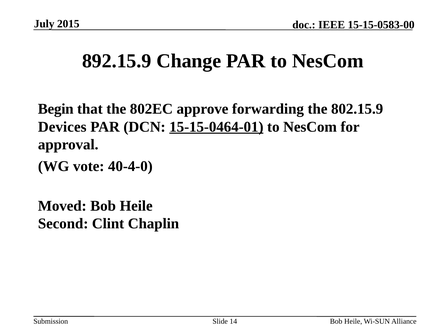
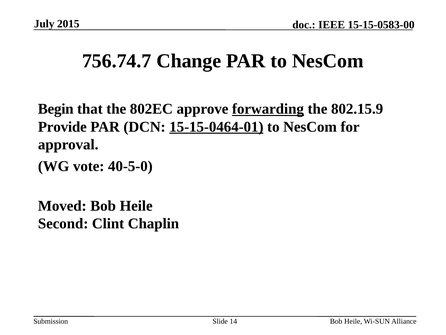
892.15.9: 892.15.9 -> 756.74.7 (117, 61)
forwarding underline: none -> present (268, 109)
Devices: Devices -> Provide (62, 127)
40-4-0: 40-4-0 -> 40-5-0 (130, 166)
